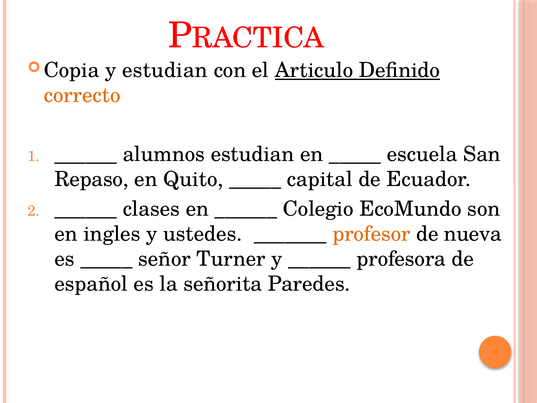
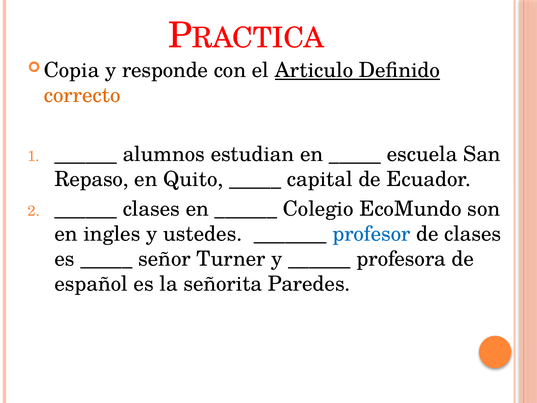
y estudian: estudian -> responde (165, 70)
profesor colour: orange -> blue (371, 234)
de nueva: nueva -> clases (473, 234)
